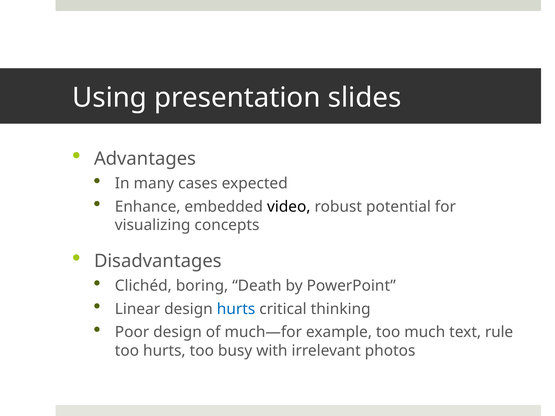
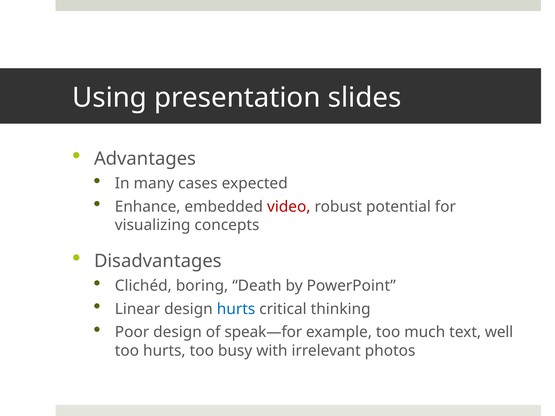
video colour: black -> red (289, 207)
much—for: much—for -> speak—for (263, 332)
rule: rule -> well (499, 332)
